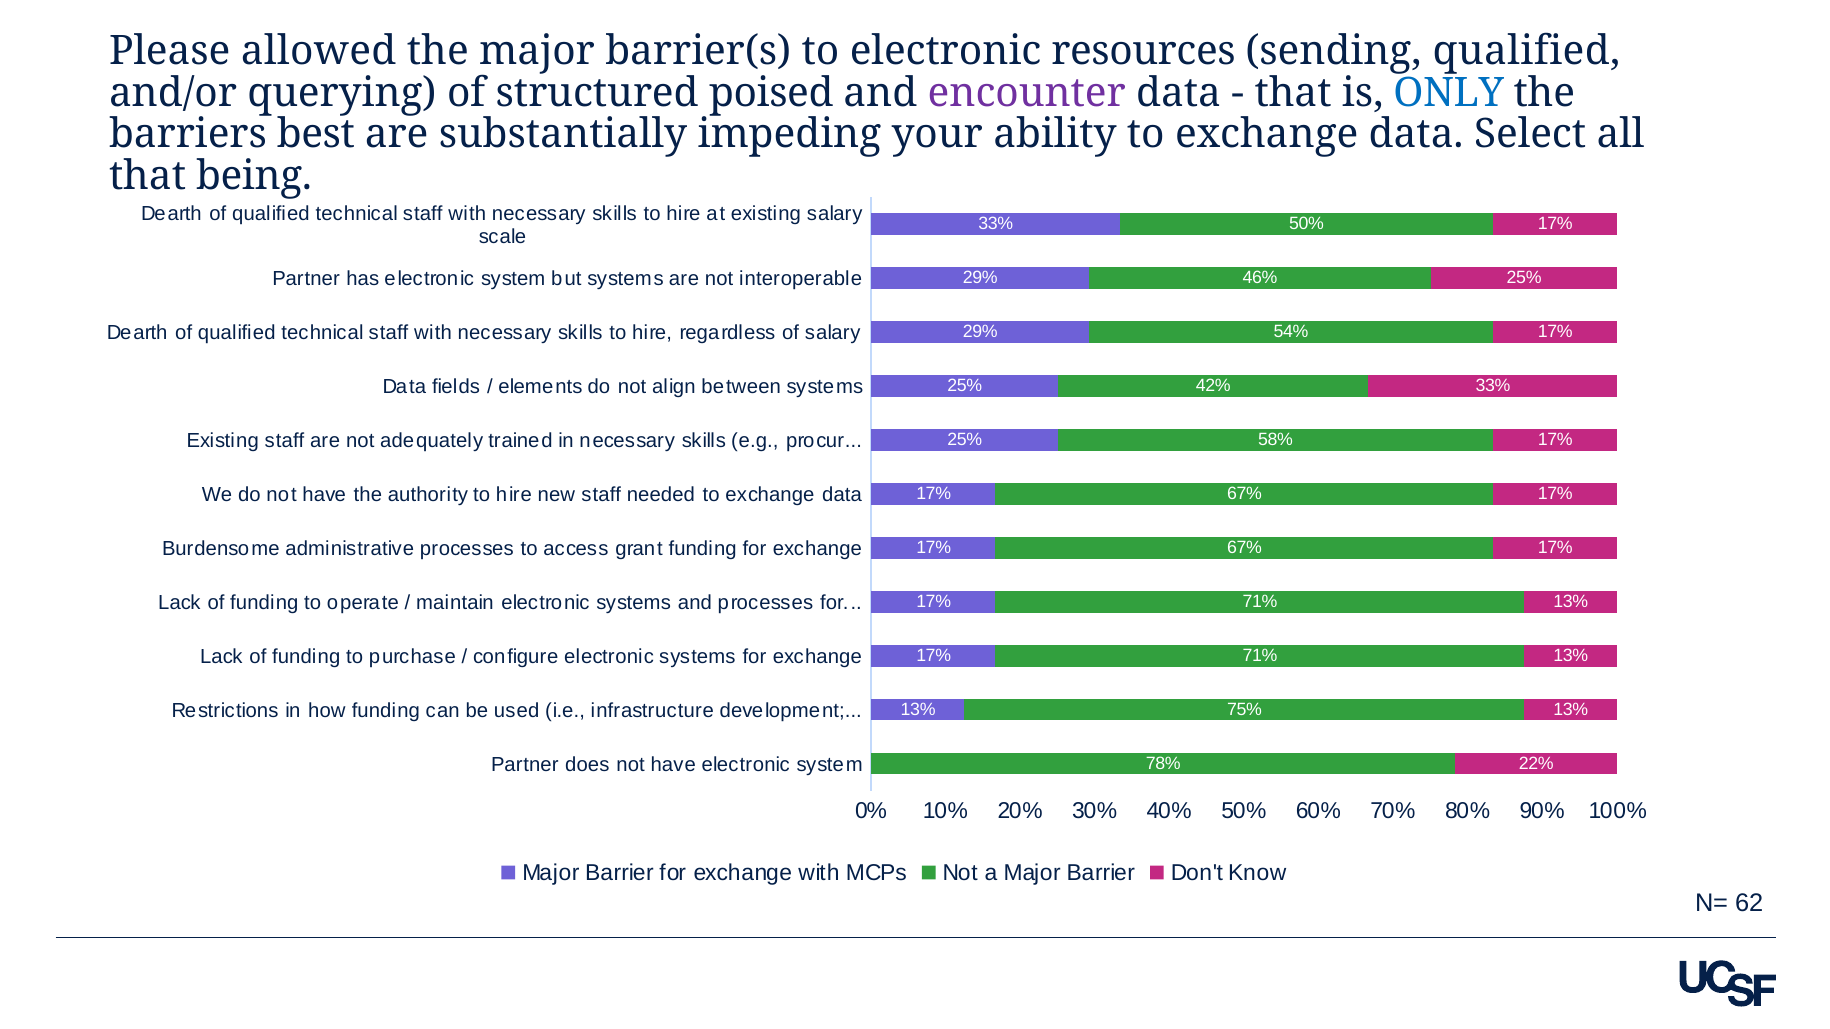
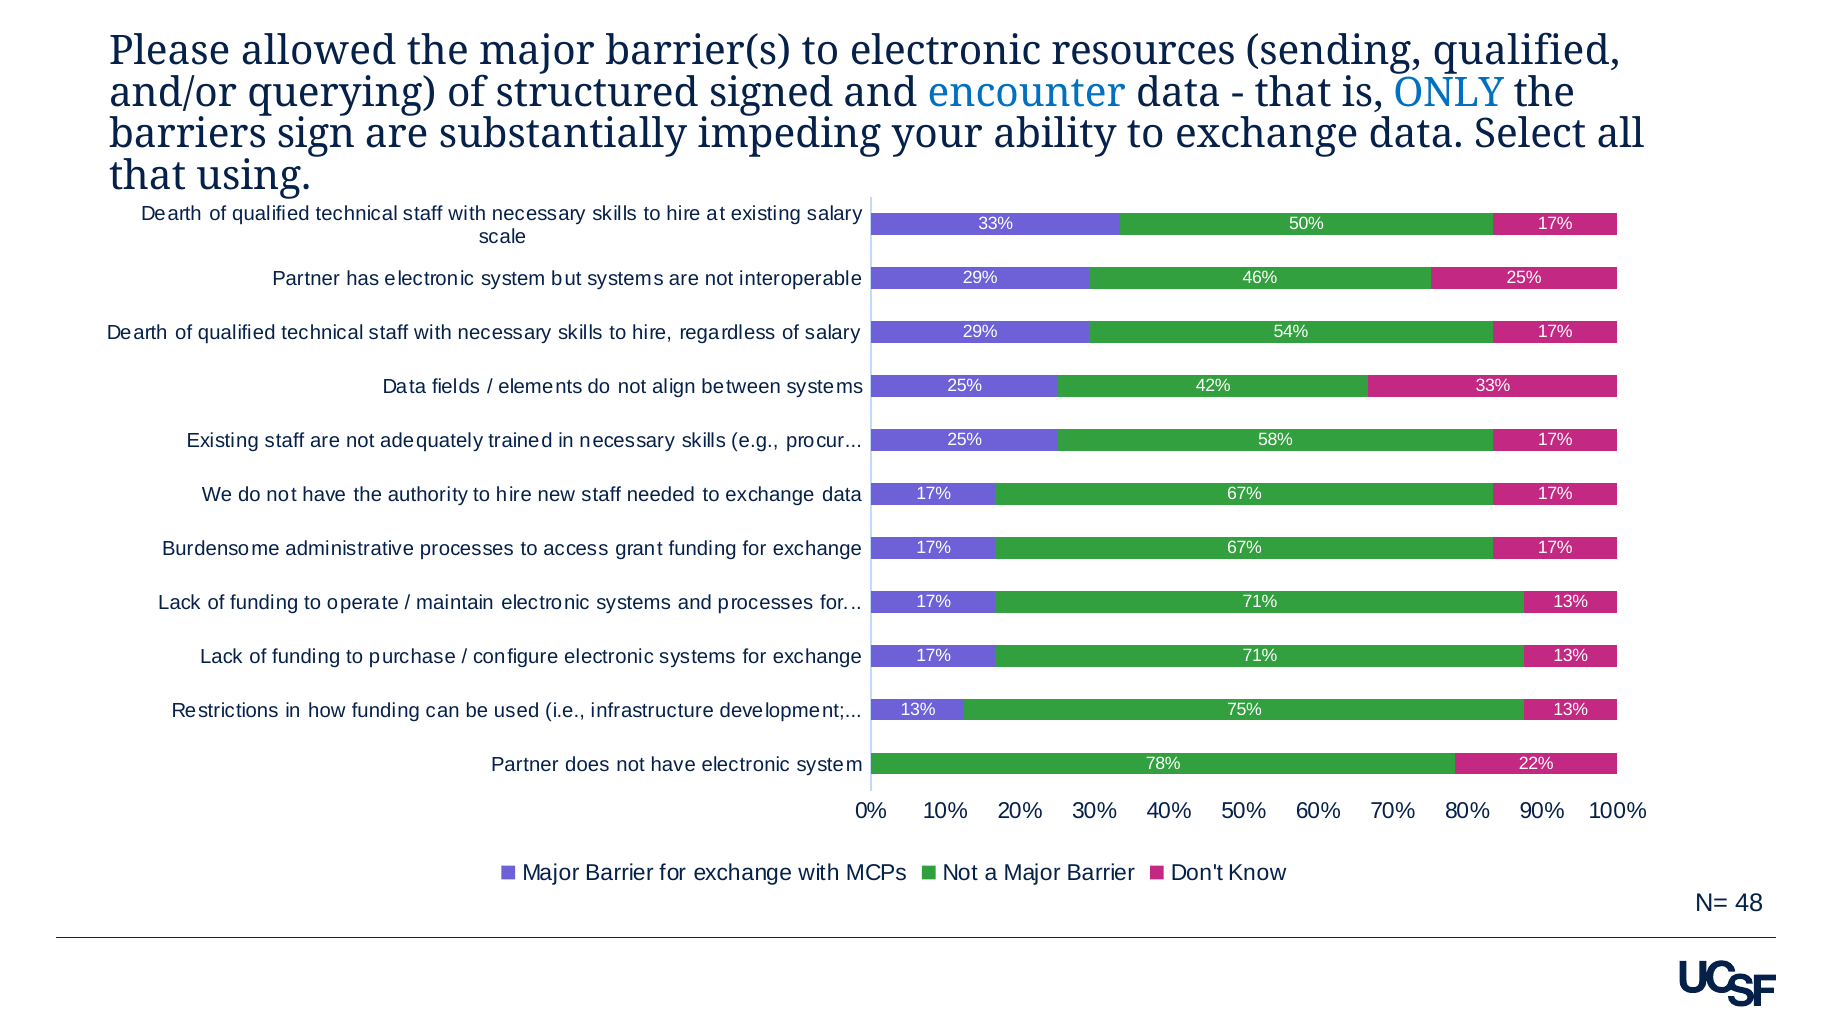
poised: poised -> signed (771, 93)
encounter colour: purple -> blue (1027, 93)
best: best -> sign (316, 134)
being: being -> using (254, 176)
62: 62 -> 48 (1749, 904)
